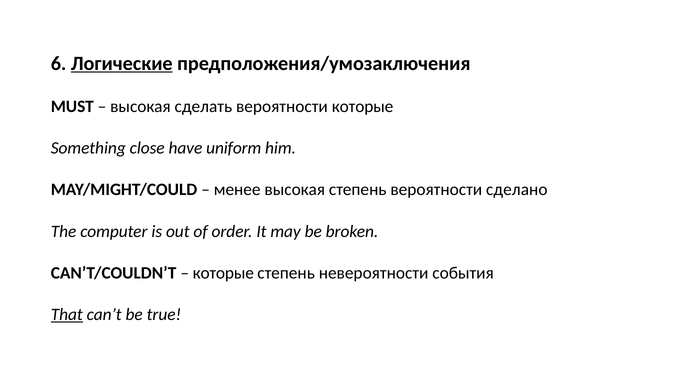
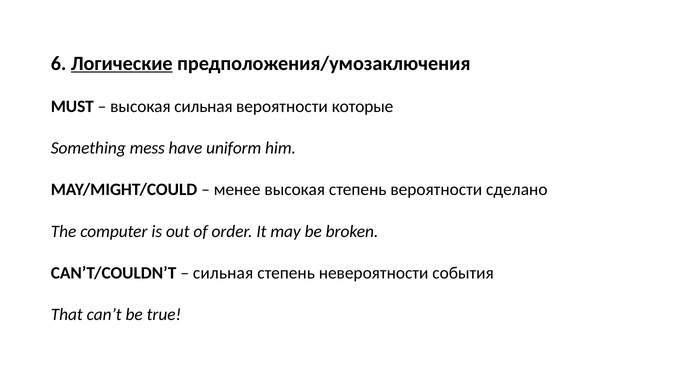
высокая сделать: сделать -> сильная (203, 106)
close: close -> mess (147, 148)
которые: которые -> сильная (223, 273)
That underline: present -> none (67, 314)
